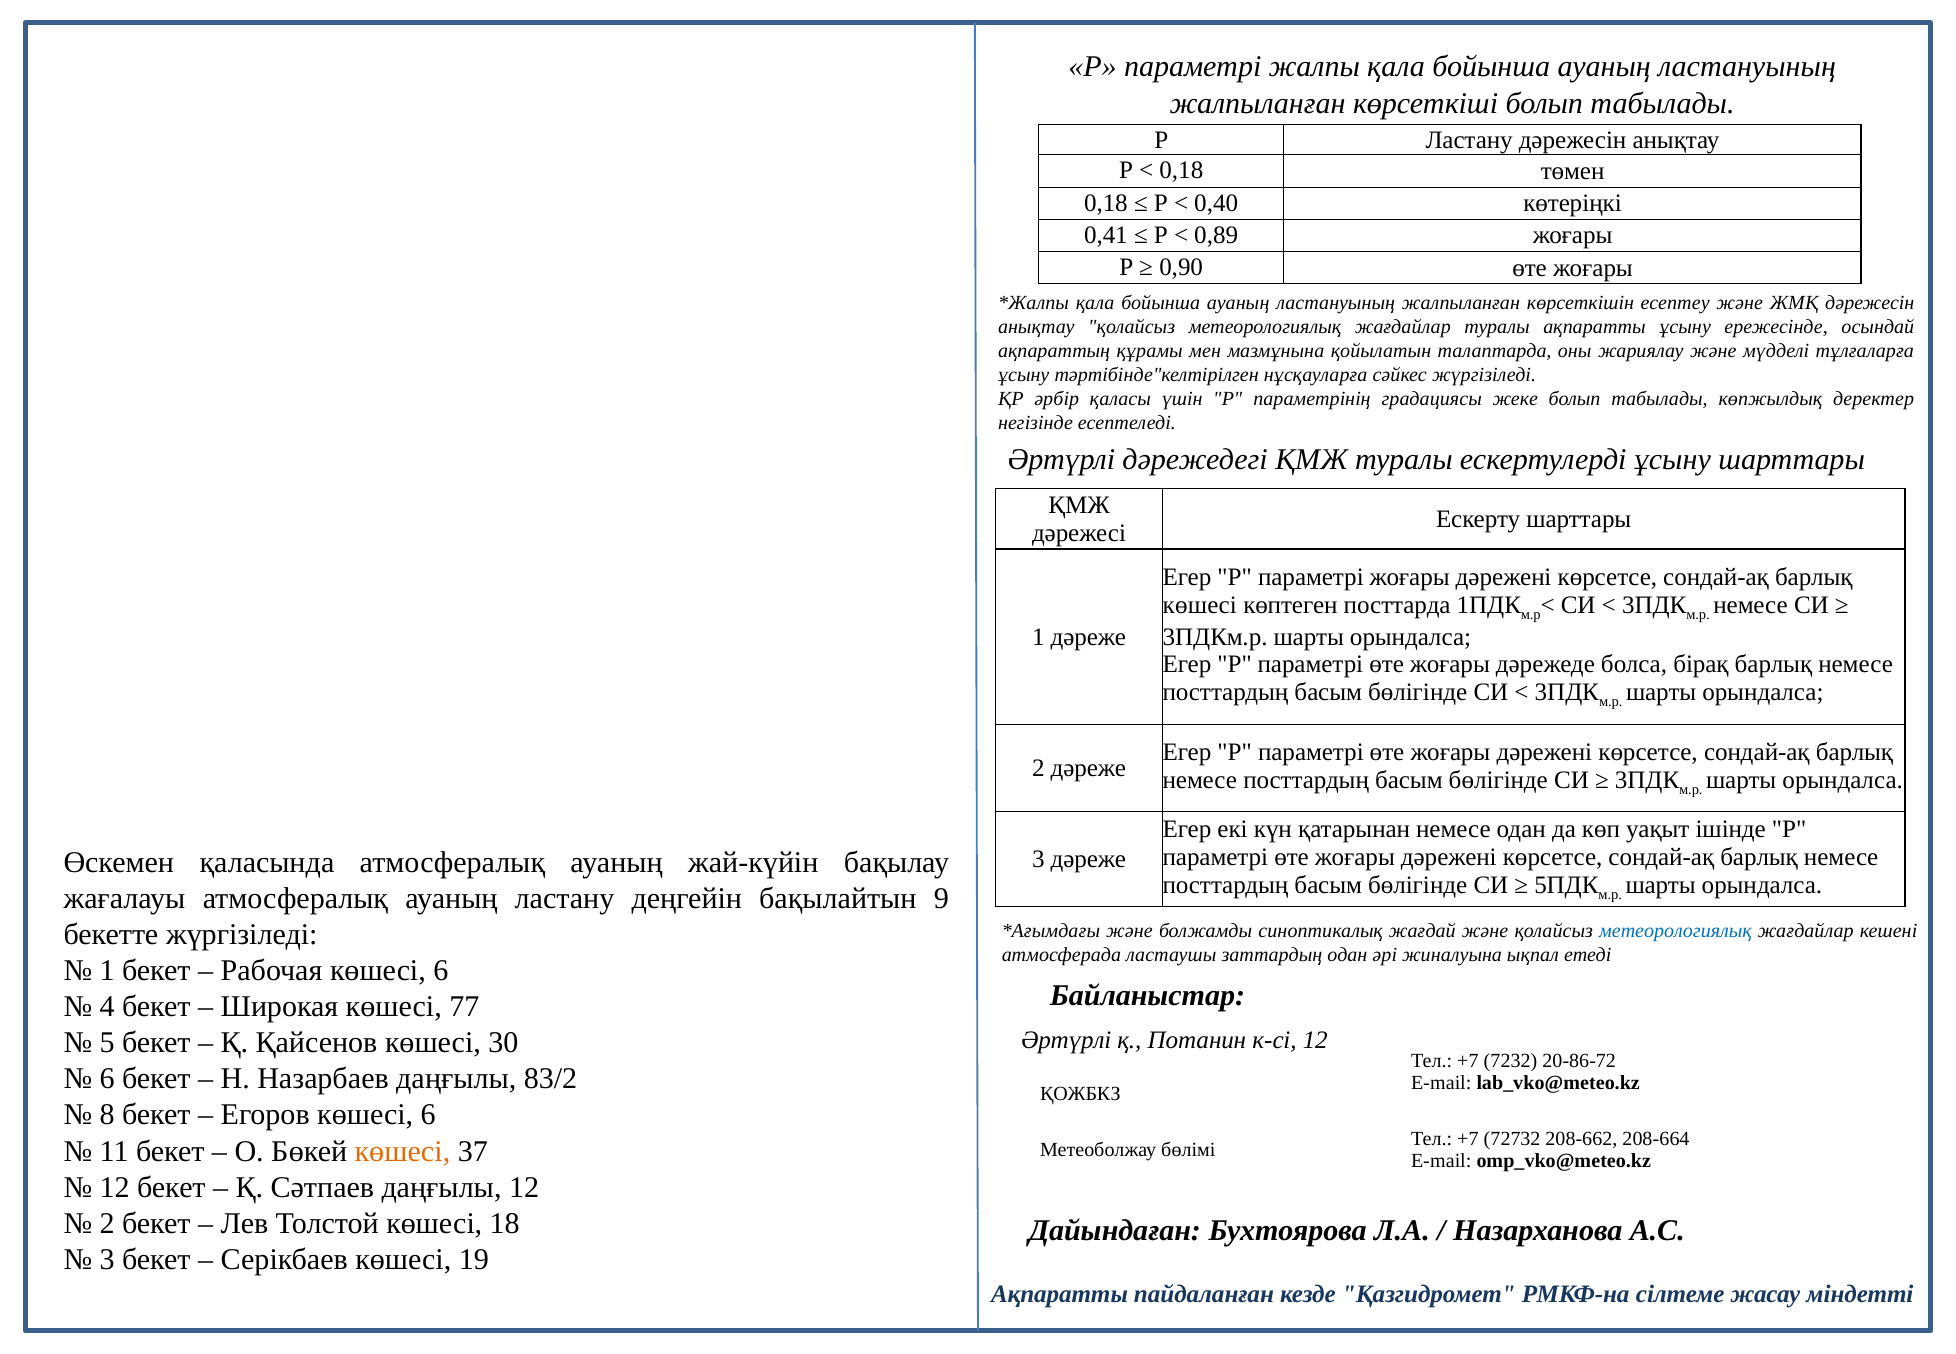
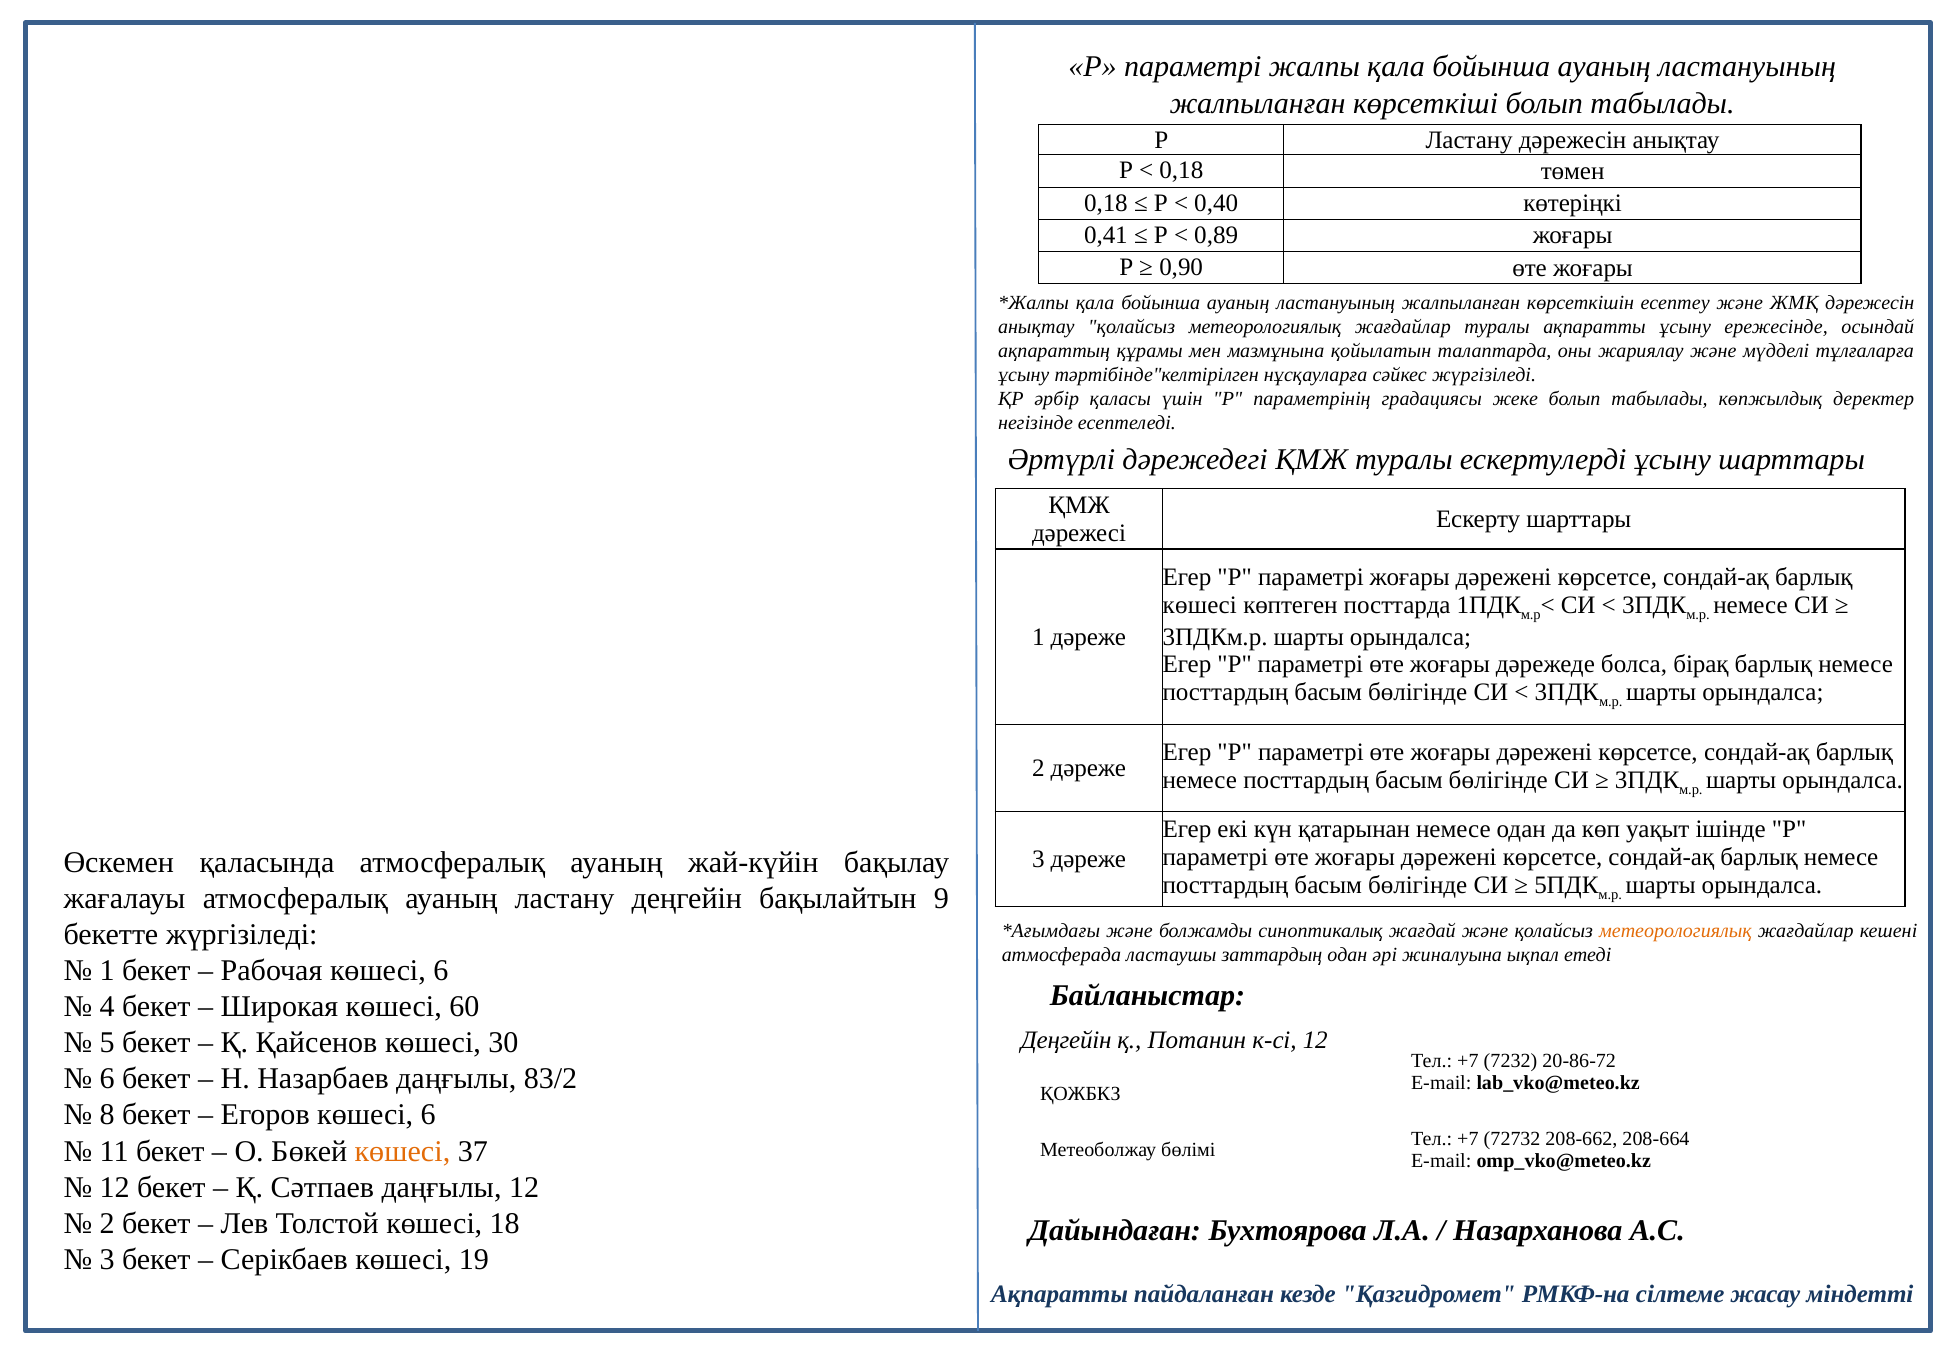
метеорологиялық colour: blue -> orange (1675, 931)
77: 77 -> 60 (464, 1007)
Әртүрлі: Әртүрлі -> Деңгейін (1066, 1041)
